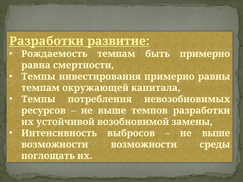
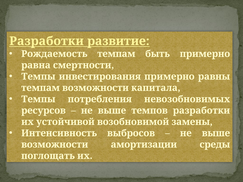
темпам окружающей: окружающей -> возможности (95, 88)
возможности возможности: возможности -> амортизации (144, 145)
